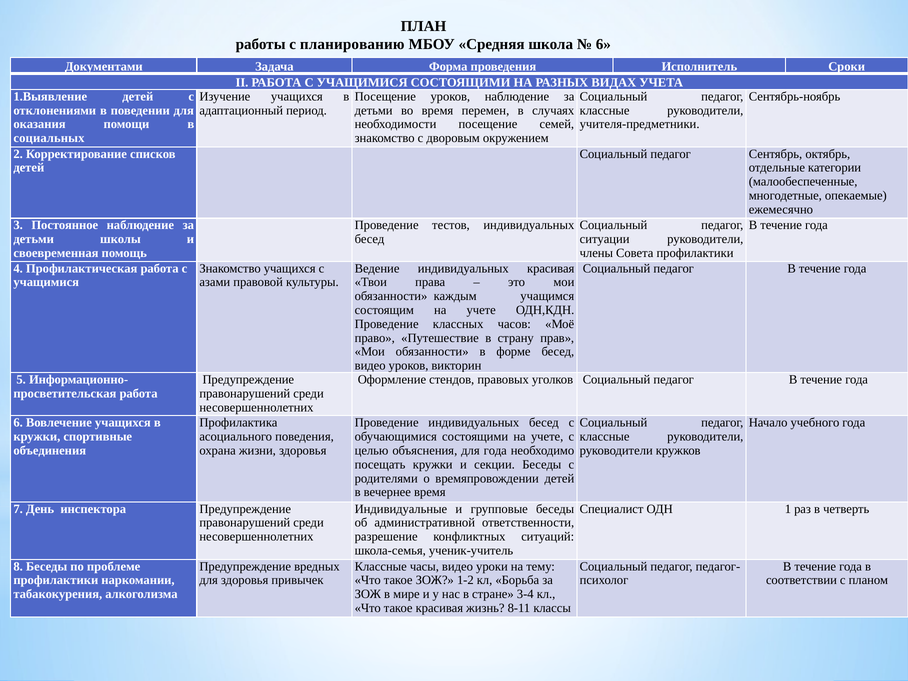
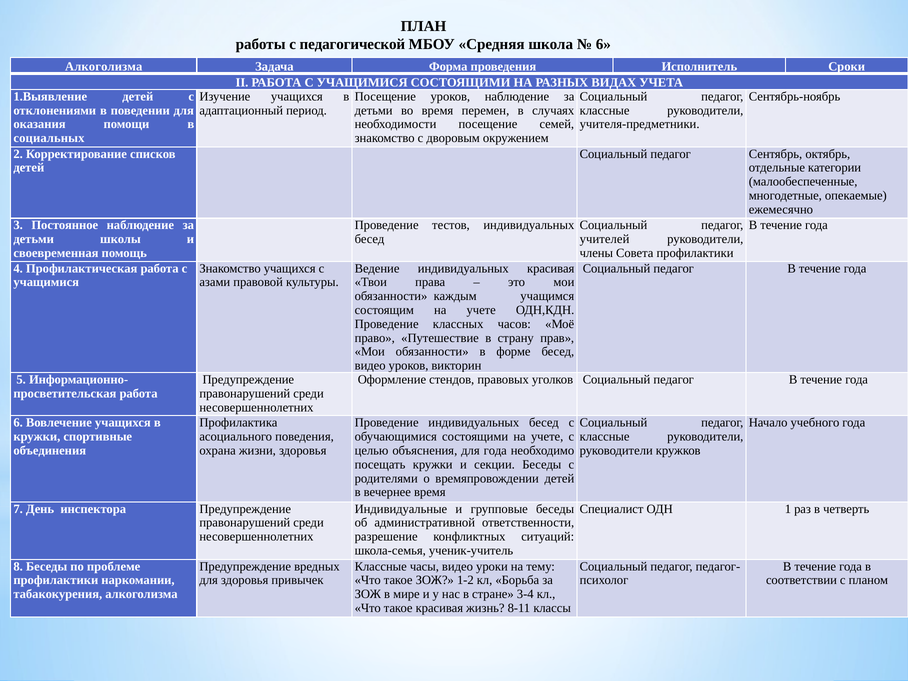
планированию: планированию -> педагогической (352, 44)
Документами: Документами -> Алкоголизма (104, 67)
ситуации: ситуации -> учителей (605, 239)
